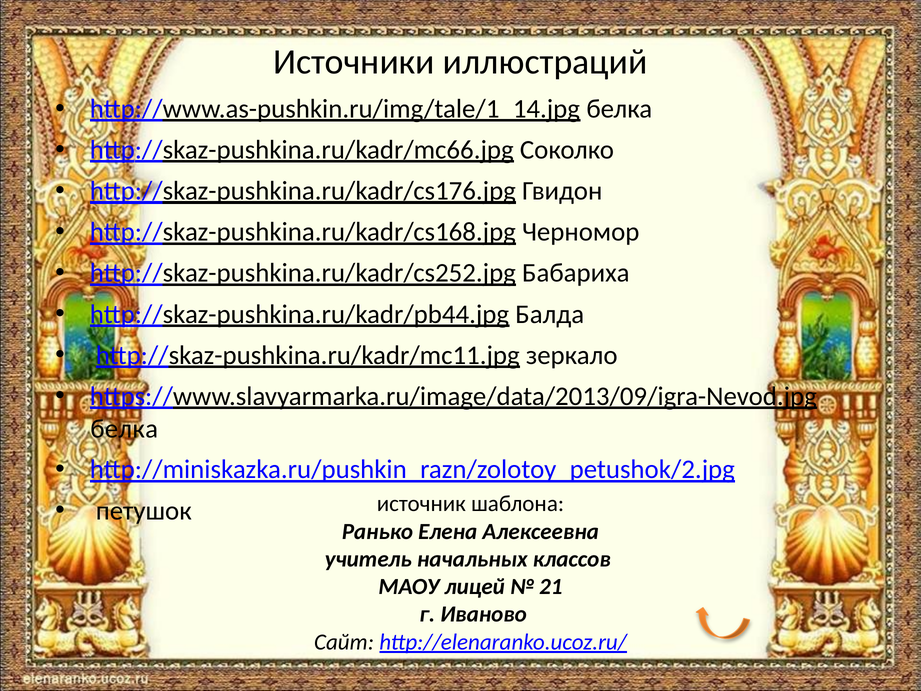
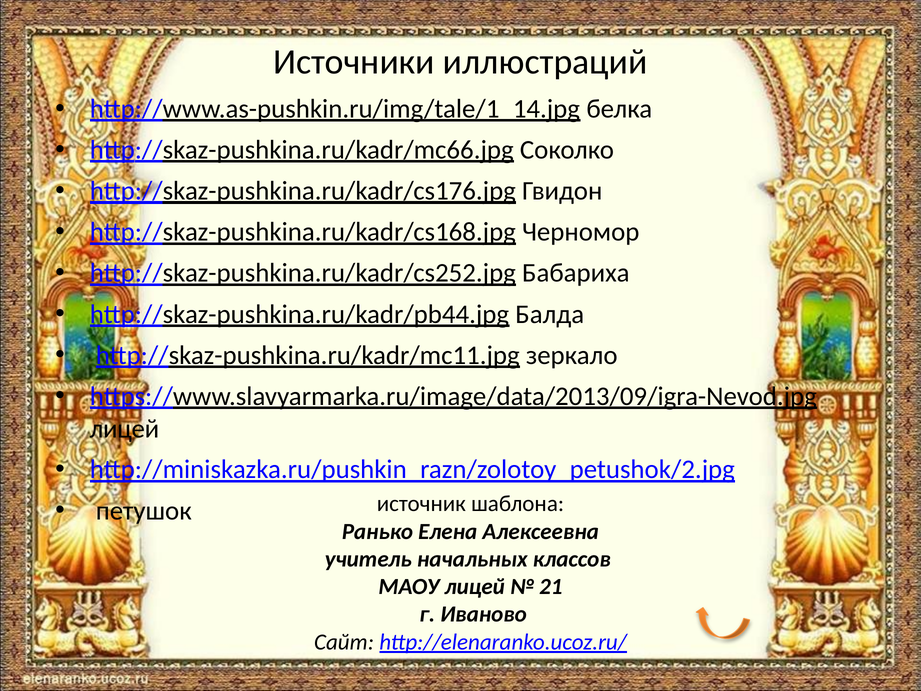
белка: белка -> лицей (124, 429)
